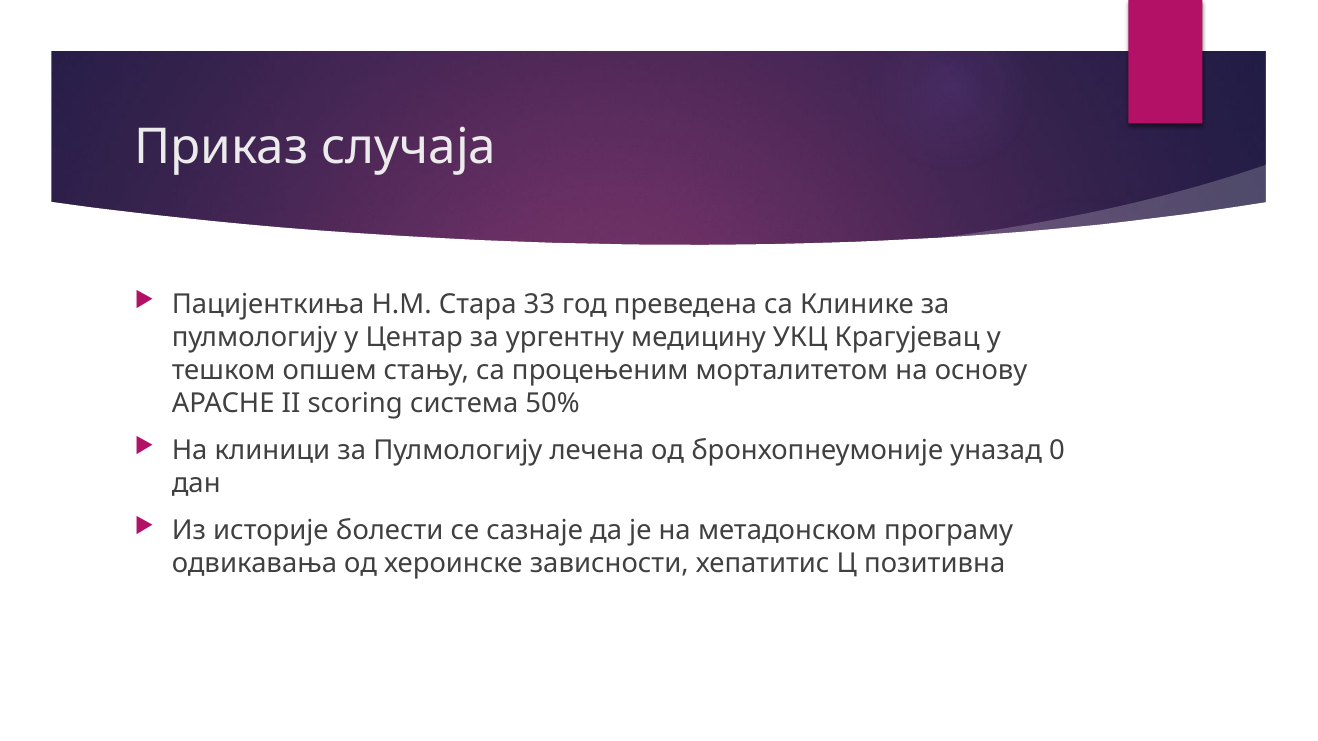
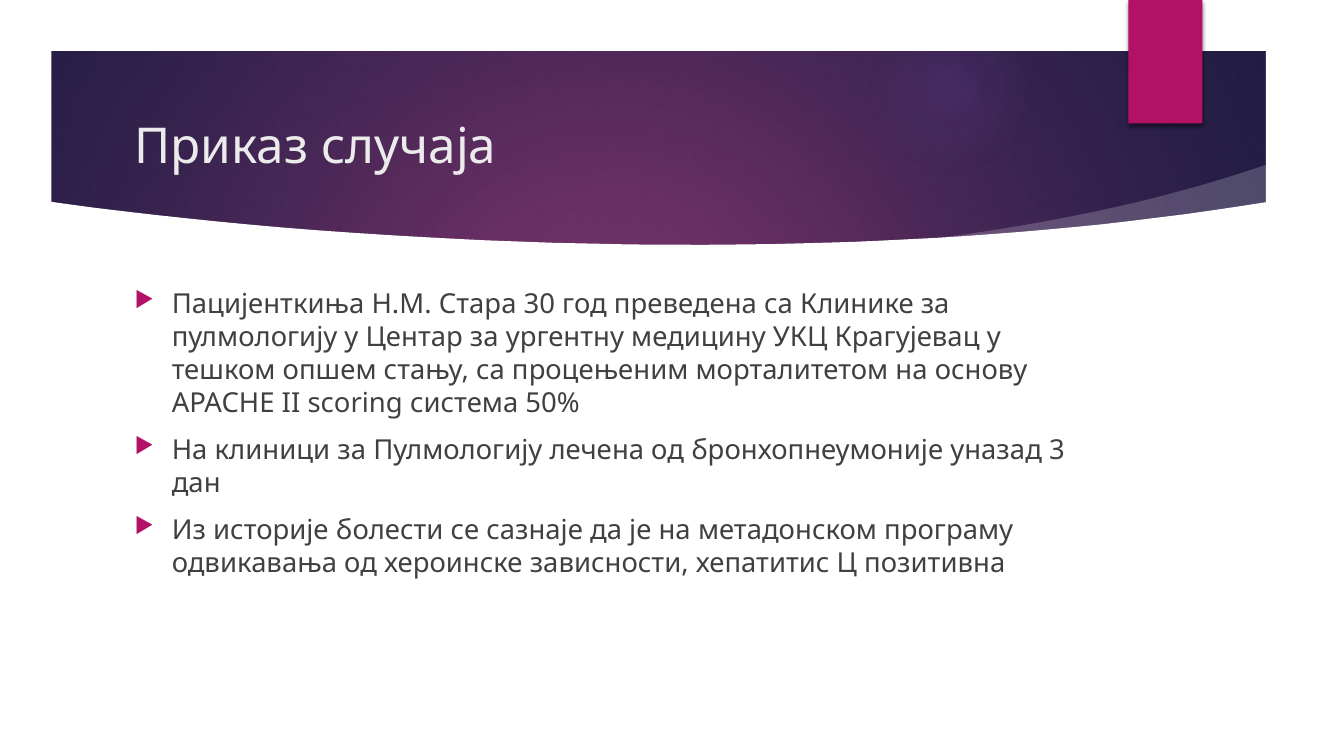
33: 33 -> 30 (539, 305)
0: 0 -> 3 (1057, 451)
